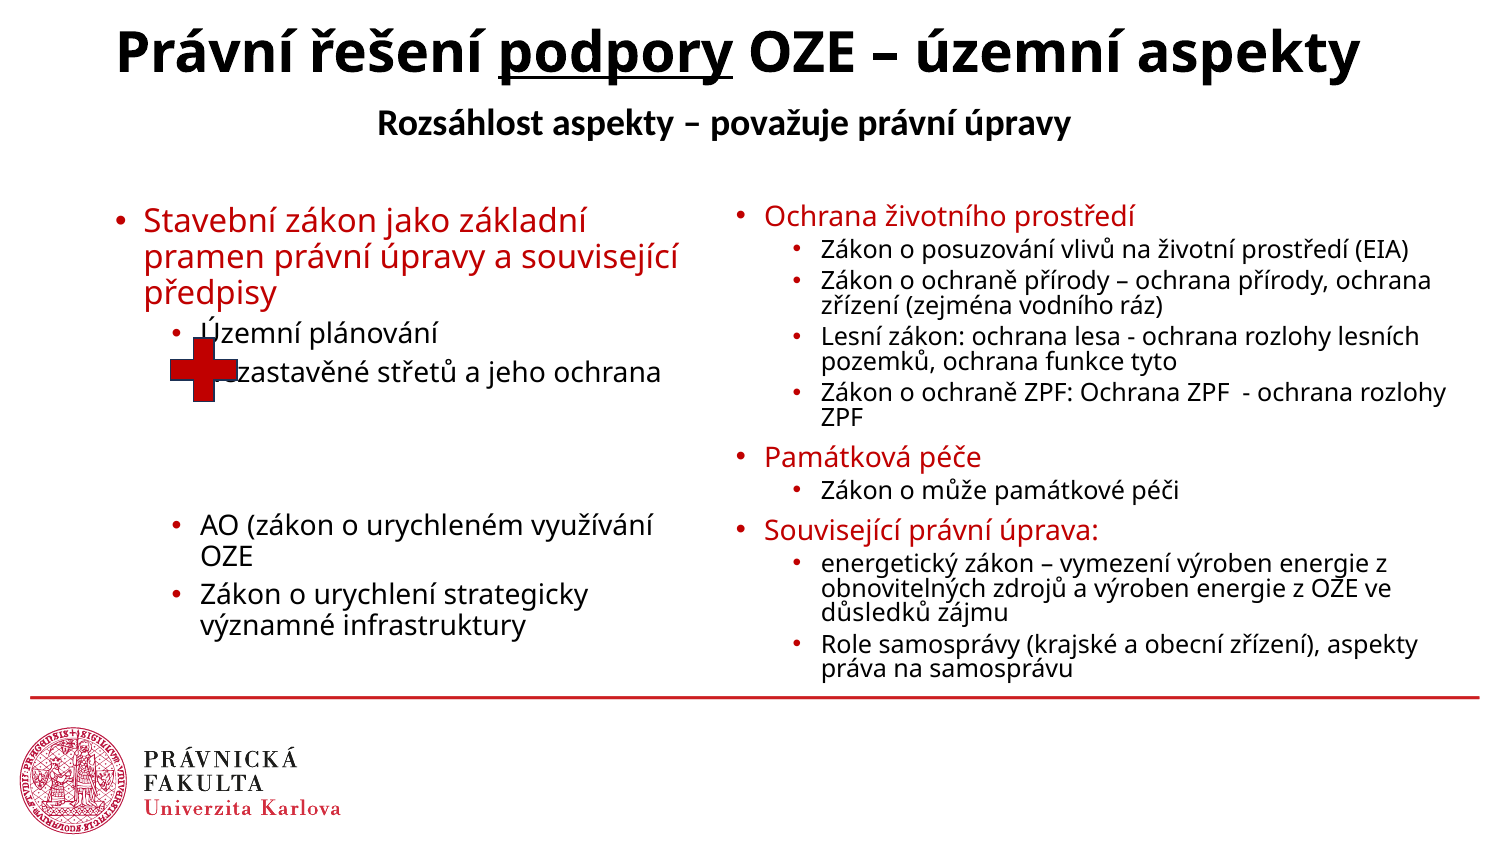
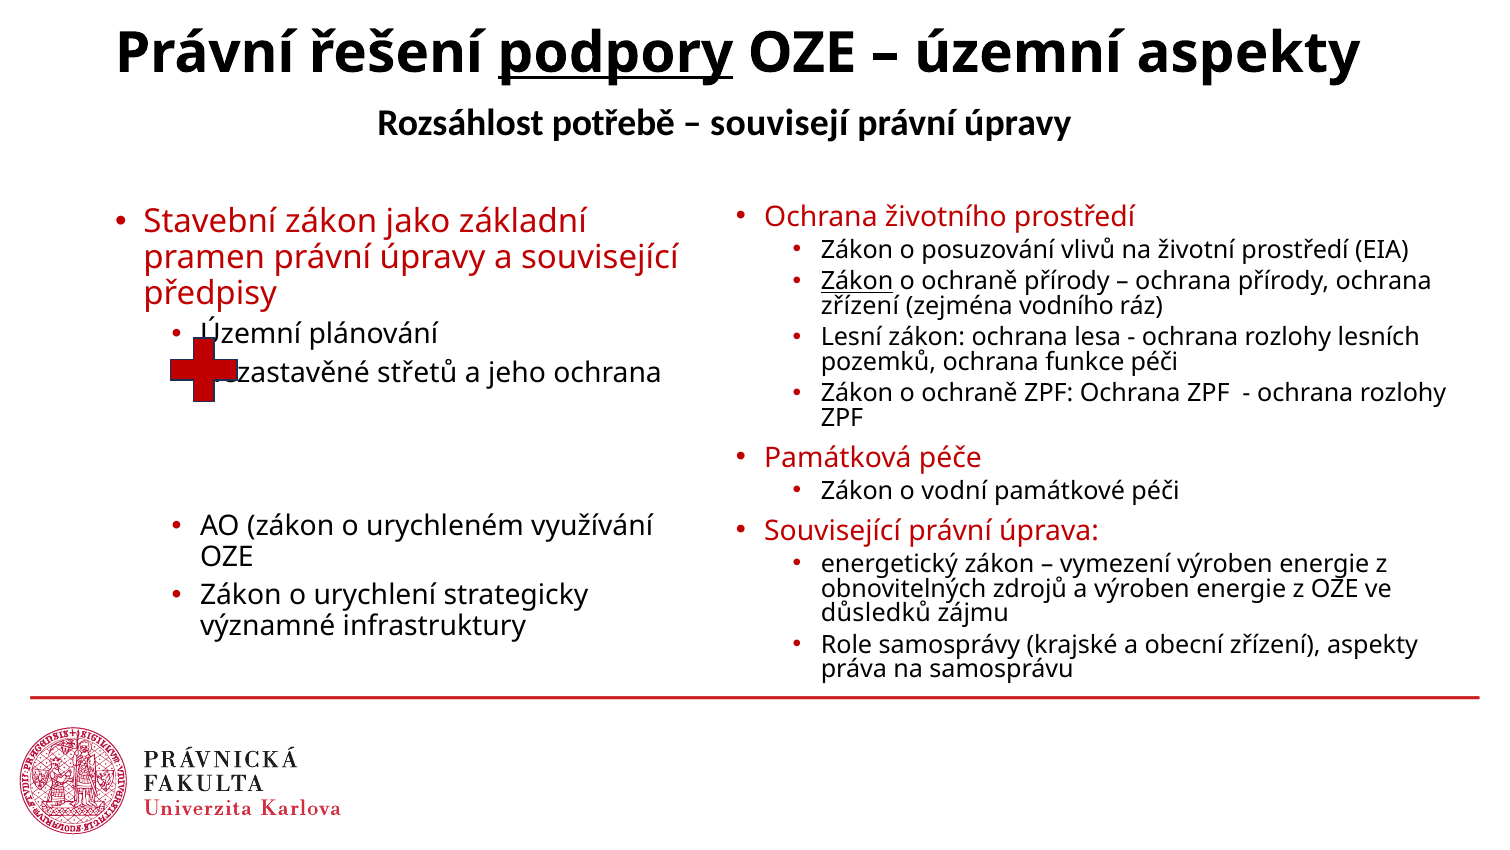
Rozsáhlost aspekty: aspekty -> potřebě (613, 123)
považuje: považuje -> souvisejí (779, 123)
Zákon underline: none -> present (857, 281)
funkce tyto: tyto -> péči (1154, 362)
může: může -> vodní (954, 491)
